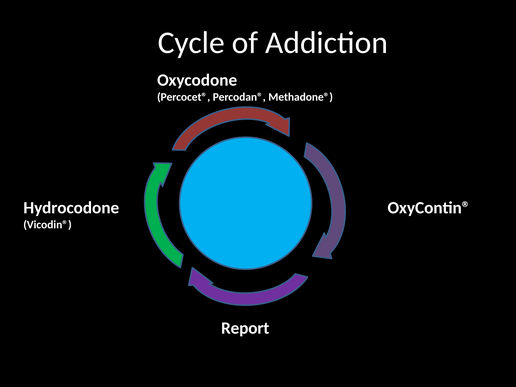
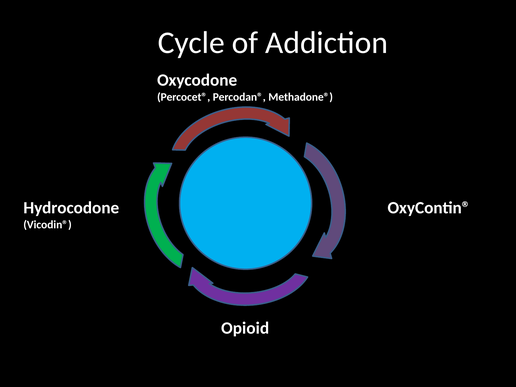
Report: Report -> Opioid (245, 328)
